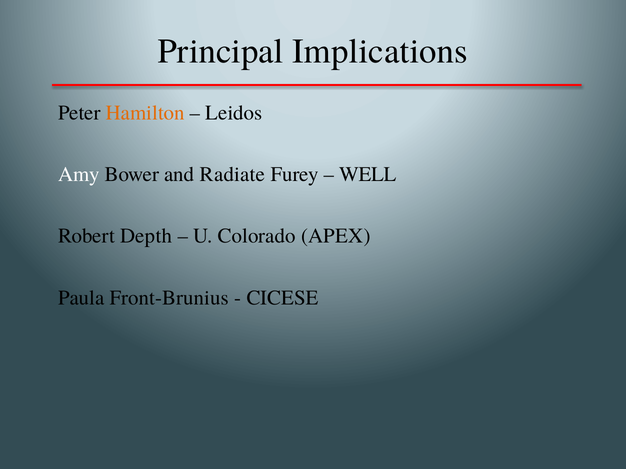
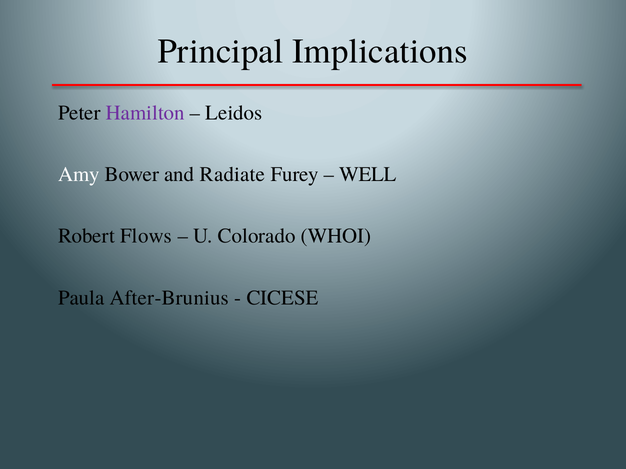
Hamilton colour: orange -> purple (145, 113)
Depth: Depth -> Flows (146, 236)
APEX: APEX -> WHOI (336, 236)
Front-Brunius: Front-Brunius -> After-Brunius (169, 298)
